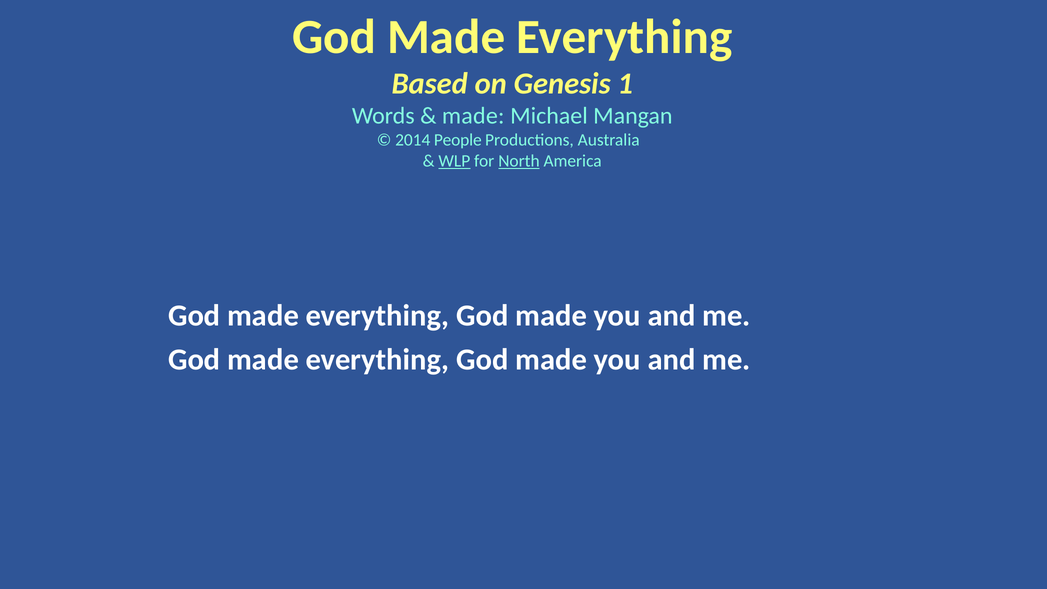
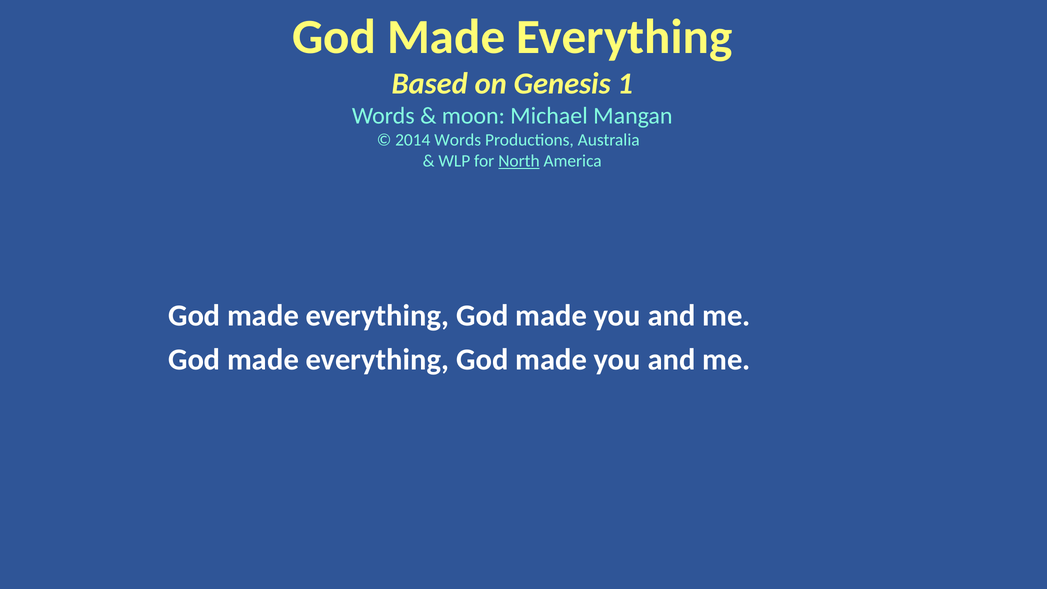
made: made -> moon (473, 116)
2014 People: People -> Words (458, 140)
WLP underline: present -> none (454, 161)
